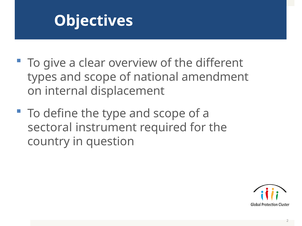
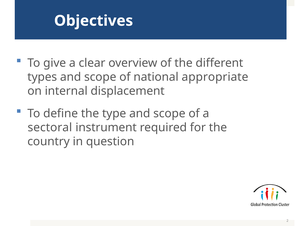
amendment: amendment -> appropriate (215, 77)
